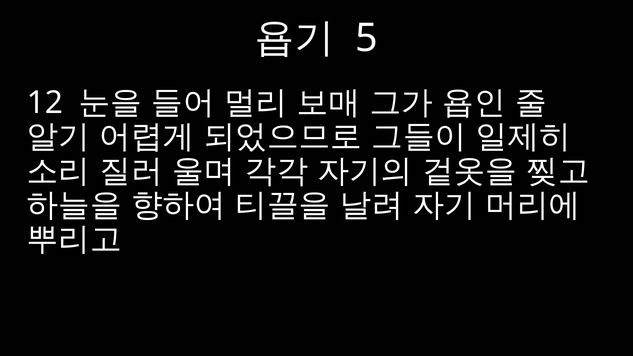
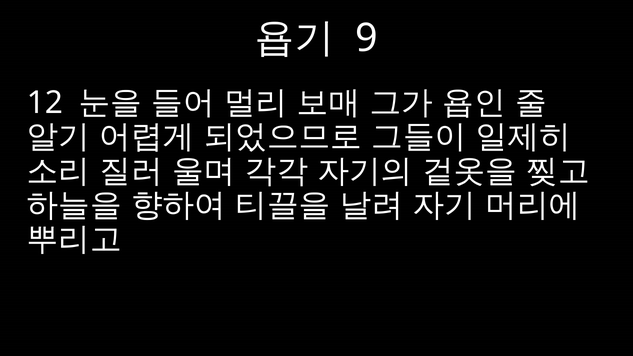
5: 5 -> 9 (367, 38)
